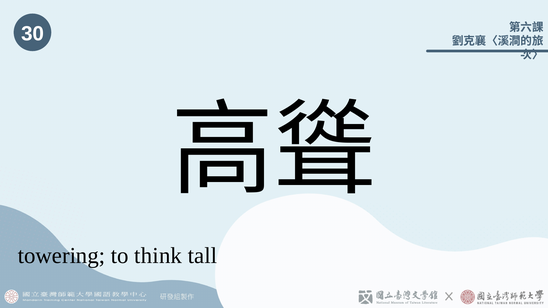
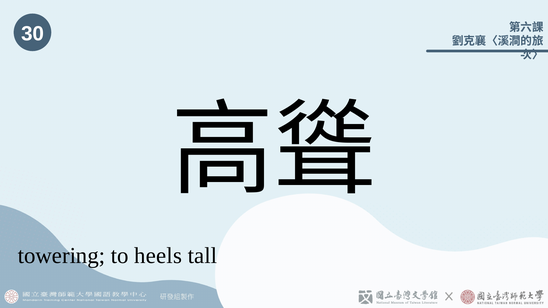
think: think -> heels (158, 256)
